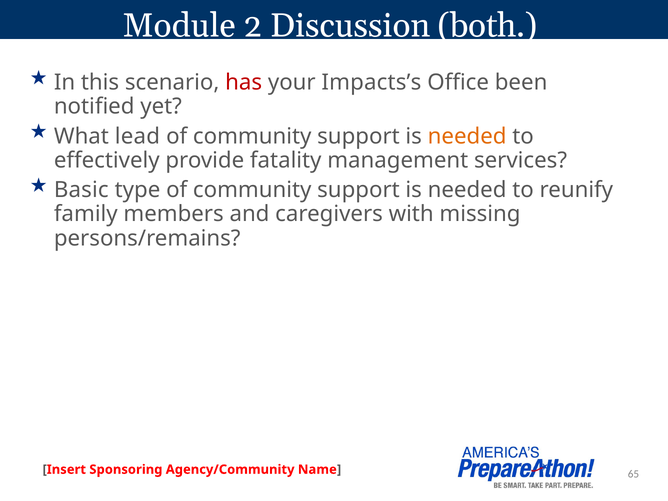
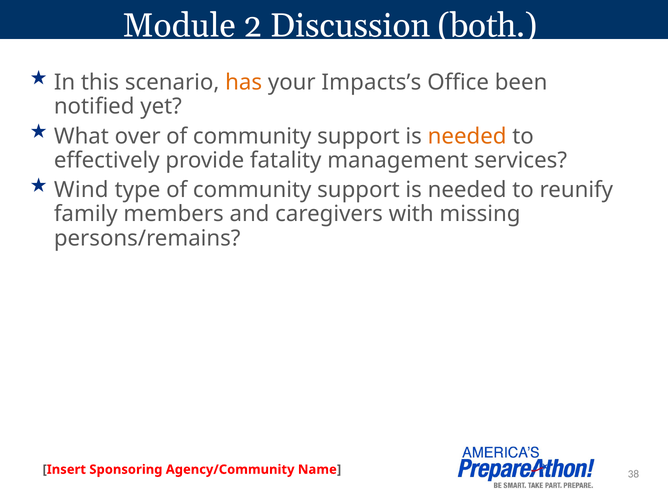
has colour: red -> orange (244, 82)
lead: lead -> over (138, 136)
Basic: Basic -> Wind (81, 190)
65: 65 -> 38 (633, 474)
